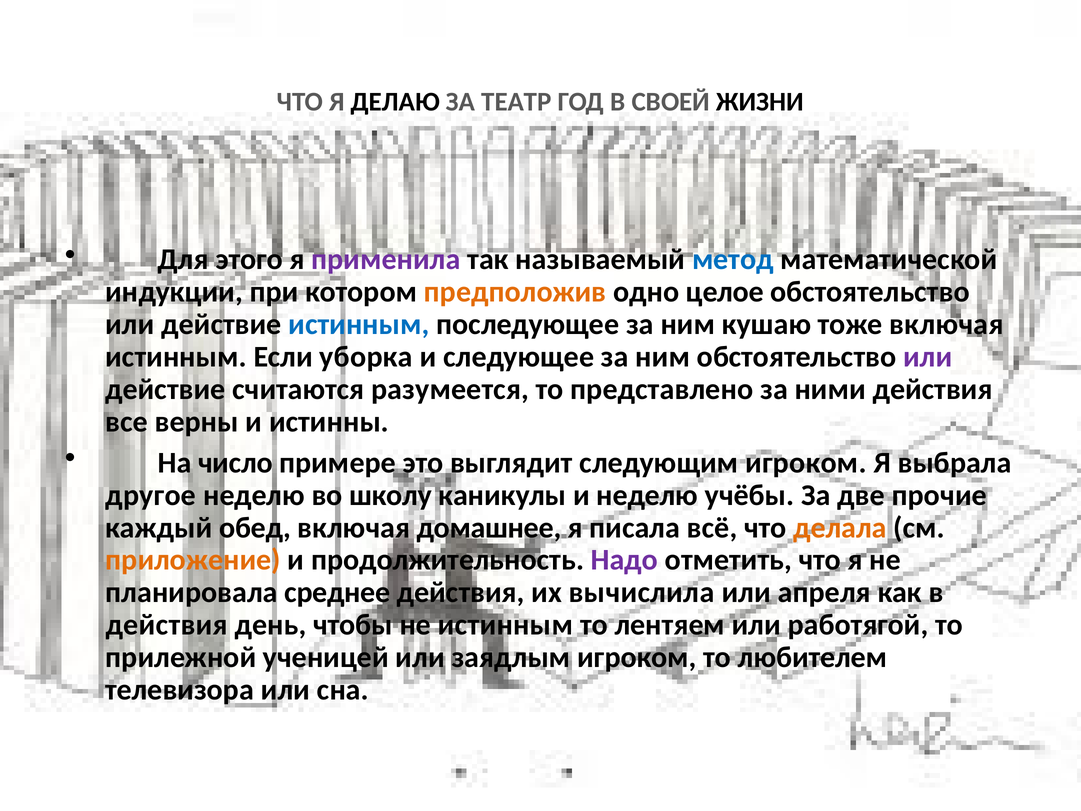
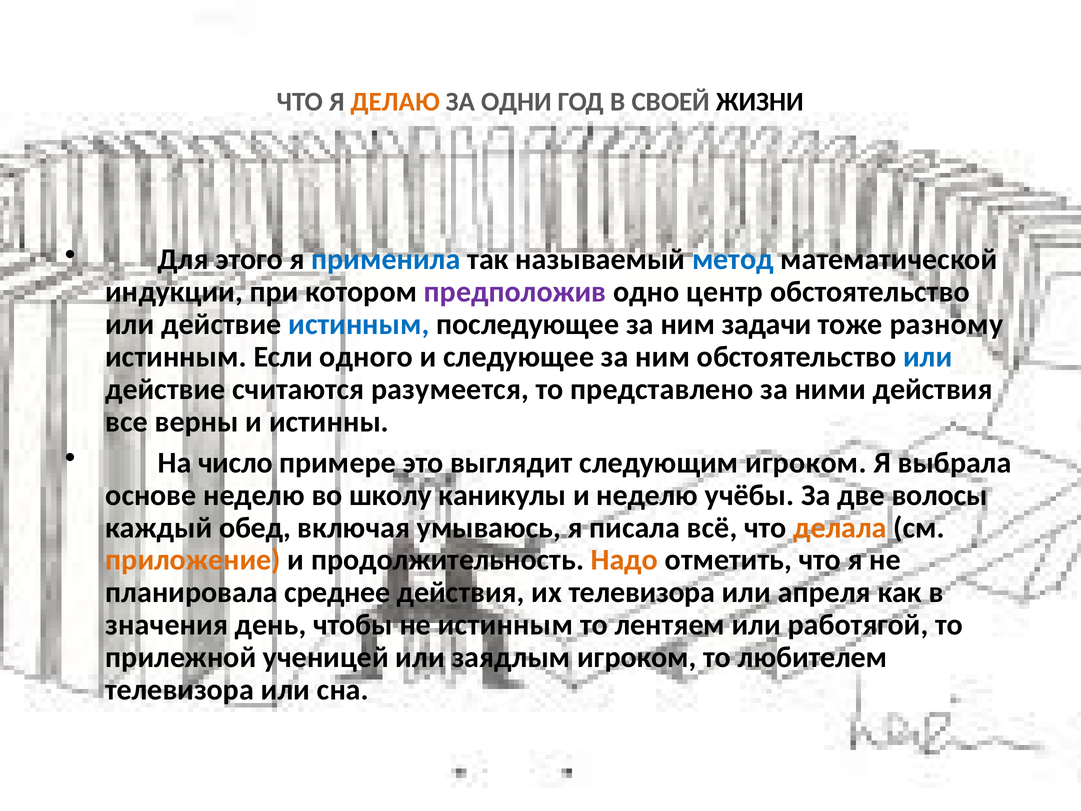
ДЕЛАЮ colour: black -> orange (395, 102)
ТЕАТР: ТЕАТР -> ОДНИ (516, 102)
применила colour: purple -> blue (386, 259)
предположив colour: orange -> purple (515, 292)
целое: целое -> центр (725, 292)
кушаю: кушаю -> задачи (767, 324)
тоже включая: включая -> разному (946, 324)
уборка: уборка -> одного (366, 357)
или colour: purple -> blue (928, 357)
другое: другое -> основе (151, 495)
прочие: прочие -> волосы (939, 495)
домашнее: домашнее -> умываюсь (489, 527)
Надо colour: purple -> orange (624, 560)
их вычислила: вычислила -> телевизора (642, 592)
действия: действия -> значения (167, 625)
